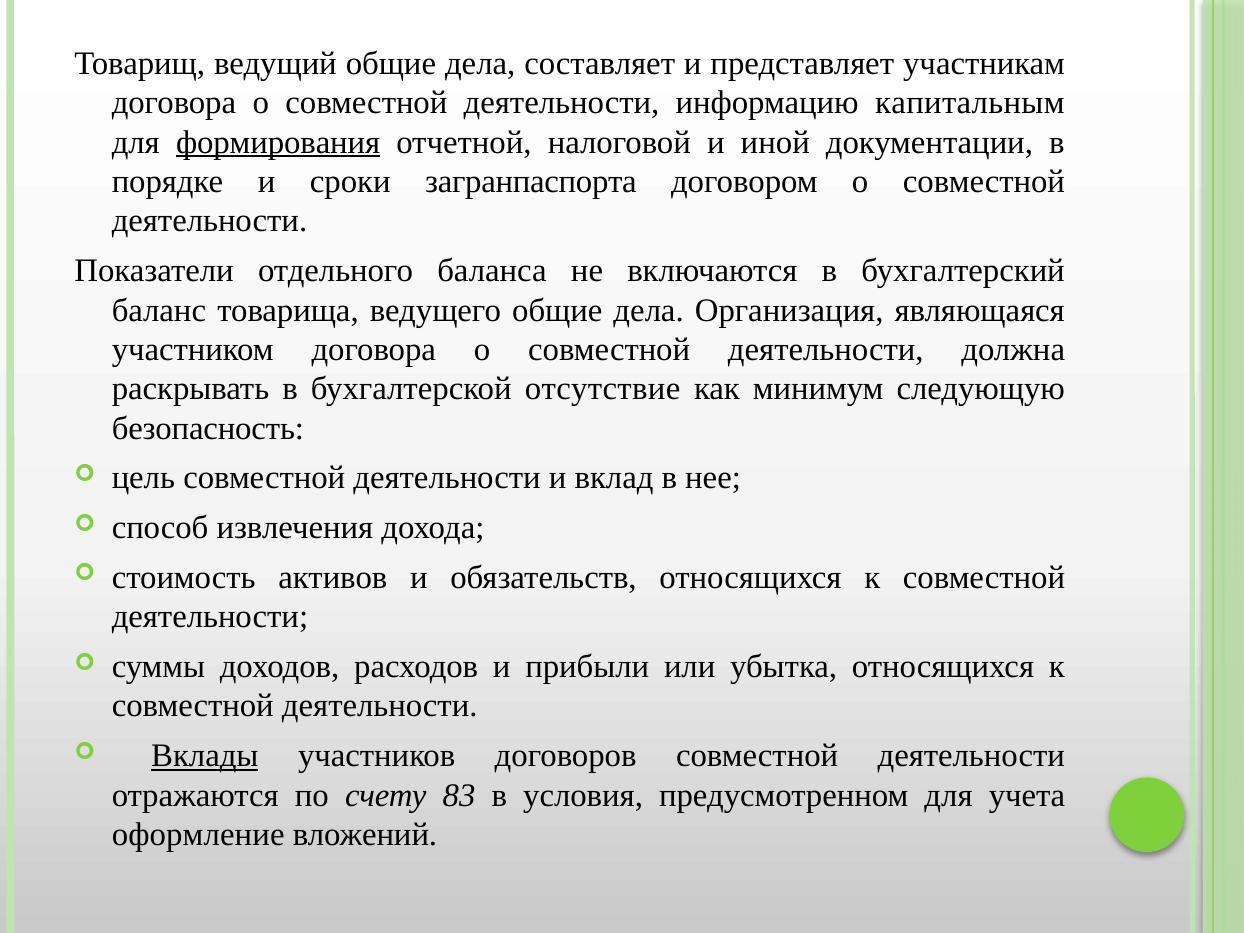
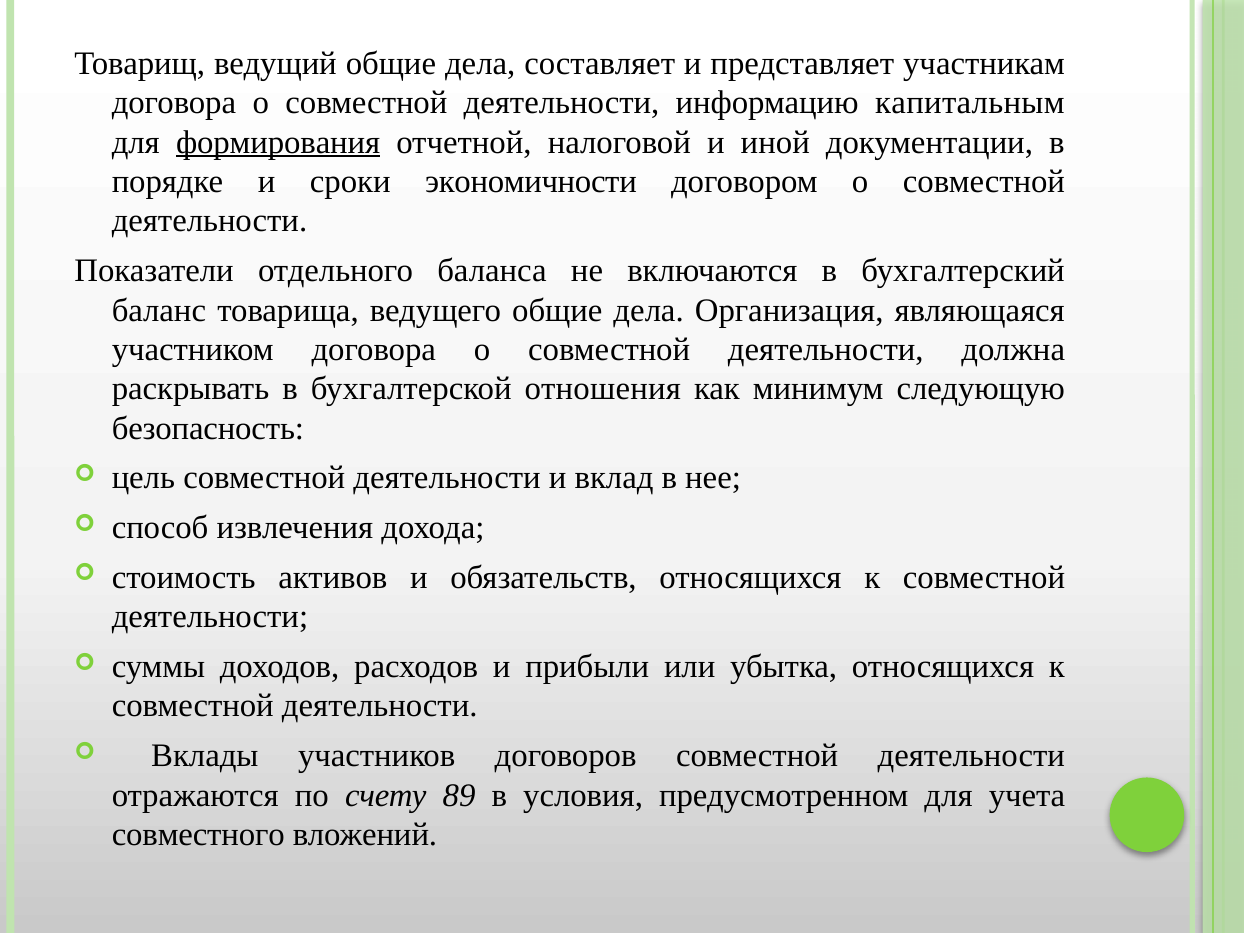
загранпаспорта: загранпаспорта -> экономичности (531, 182)
отсутствие: отсутствие -> отношения (603, 389)
Вклады underline: present -> none (205, 756)
83: 83 -> 89 (459, 795)
оформление: оформление -> совместного (198, 835)
